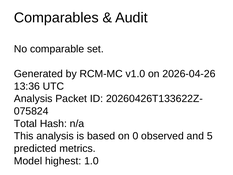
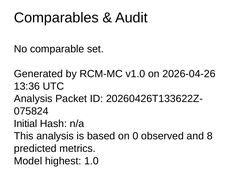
Total: Total -> Initial (26, 123)
5: 5 -> 8 (210, 136)
